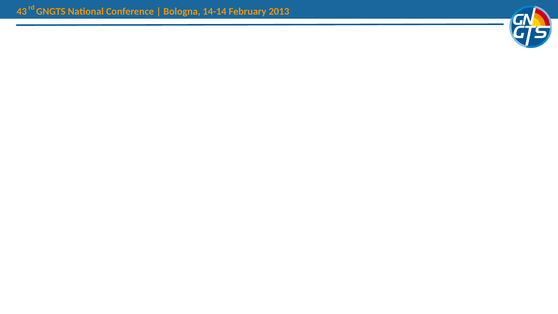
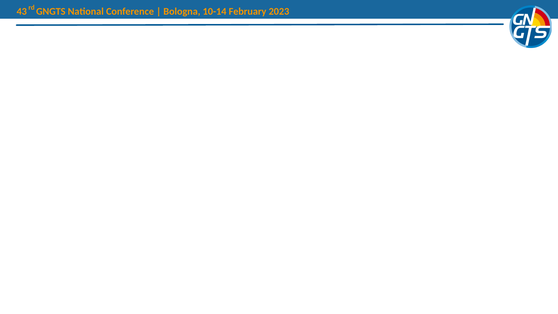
14-14: 14-14 -> 10-14 (215, 11)
2013: 2013 -> 2023 (279, 11)
